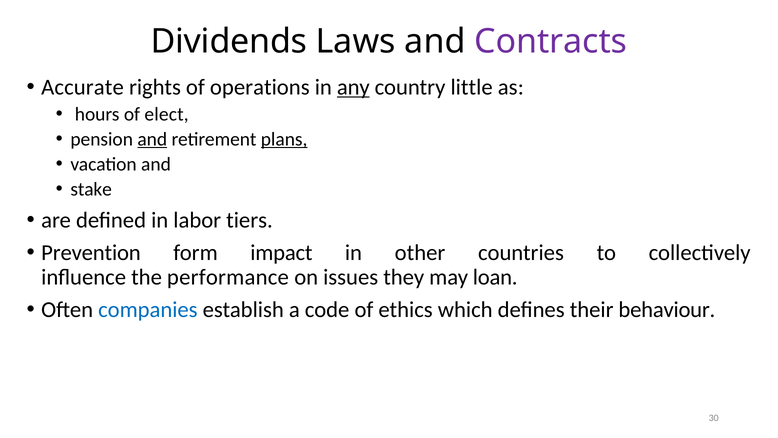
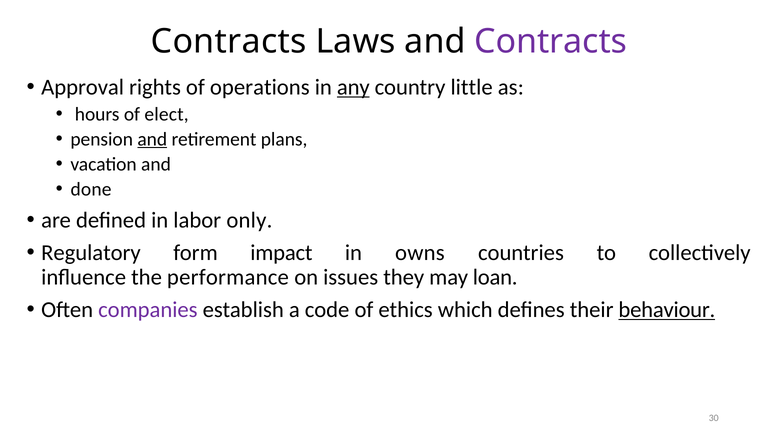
Dividends: Dividends -> Contracts (229, 41)
Accurate: Accurate -> Approval (83, 87)
plans underline: present -> none (284, 139)
stake: stake -> done (91, 189)
tiers: tiers -> only (249, 220)
Prevention: Prevention -> Regulatory (91, 252)
other: other -> owns (420, 252)
companies colour: blue -> purple (148, 310)
behaviour underline: none -> present (667, 310)
